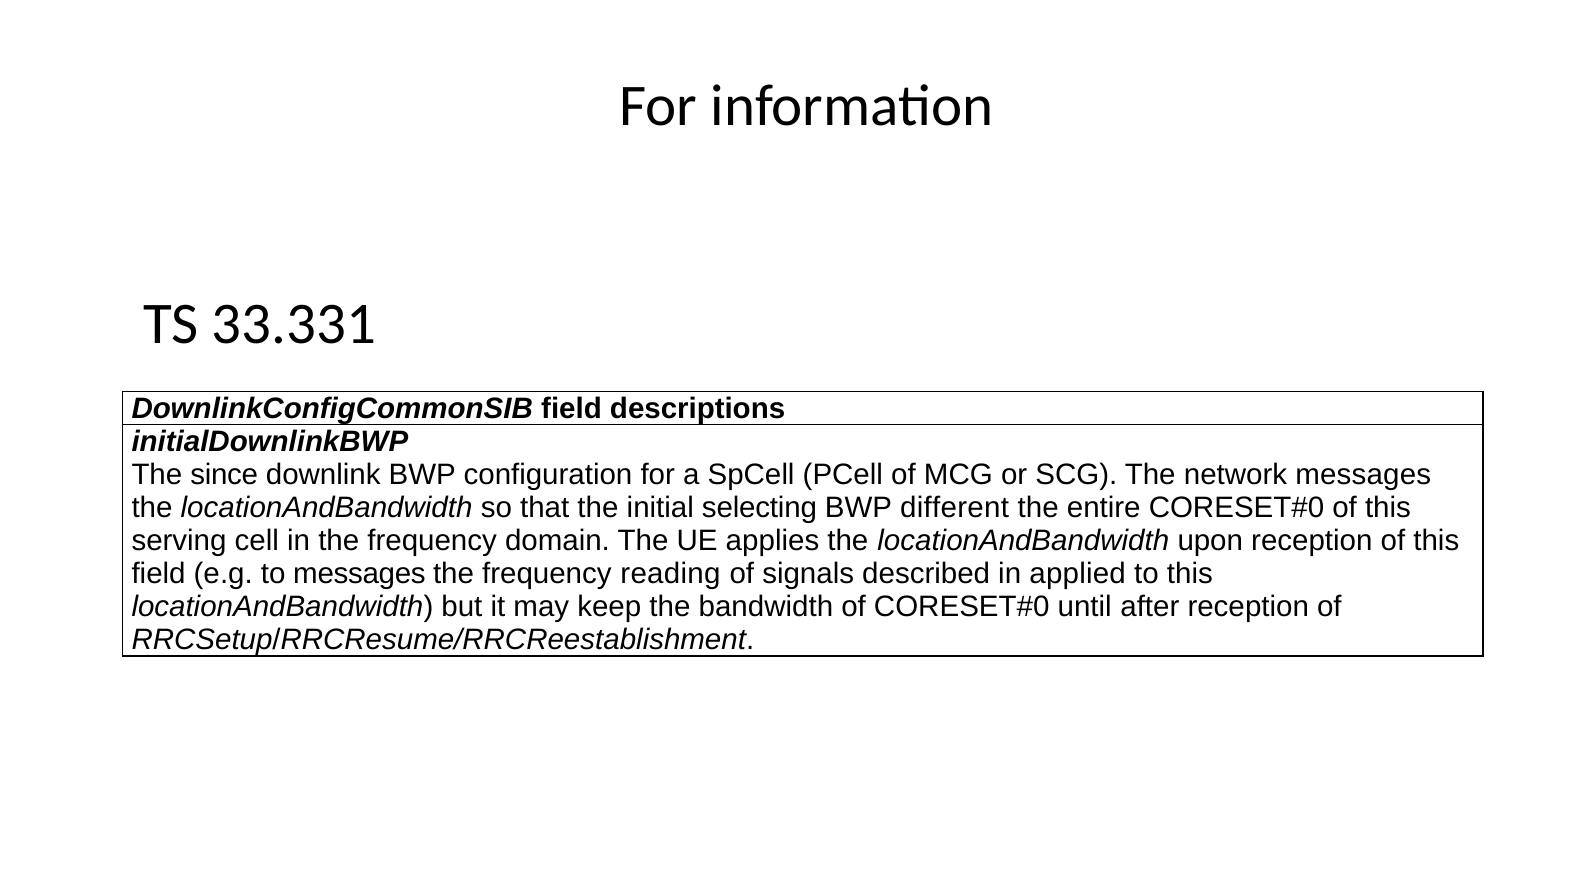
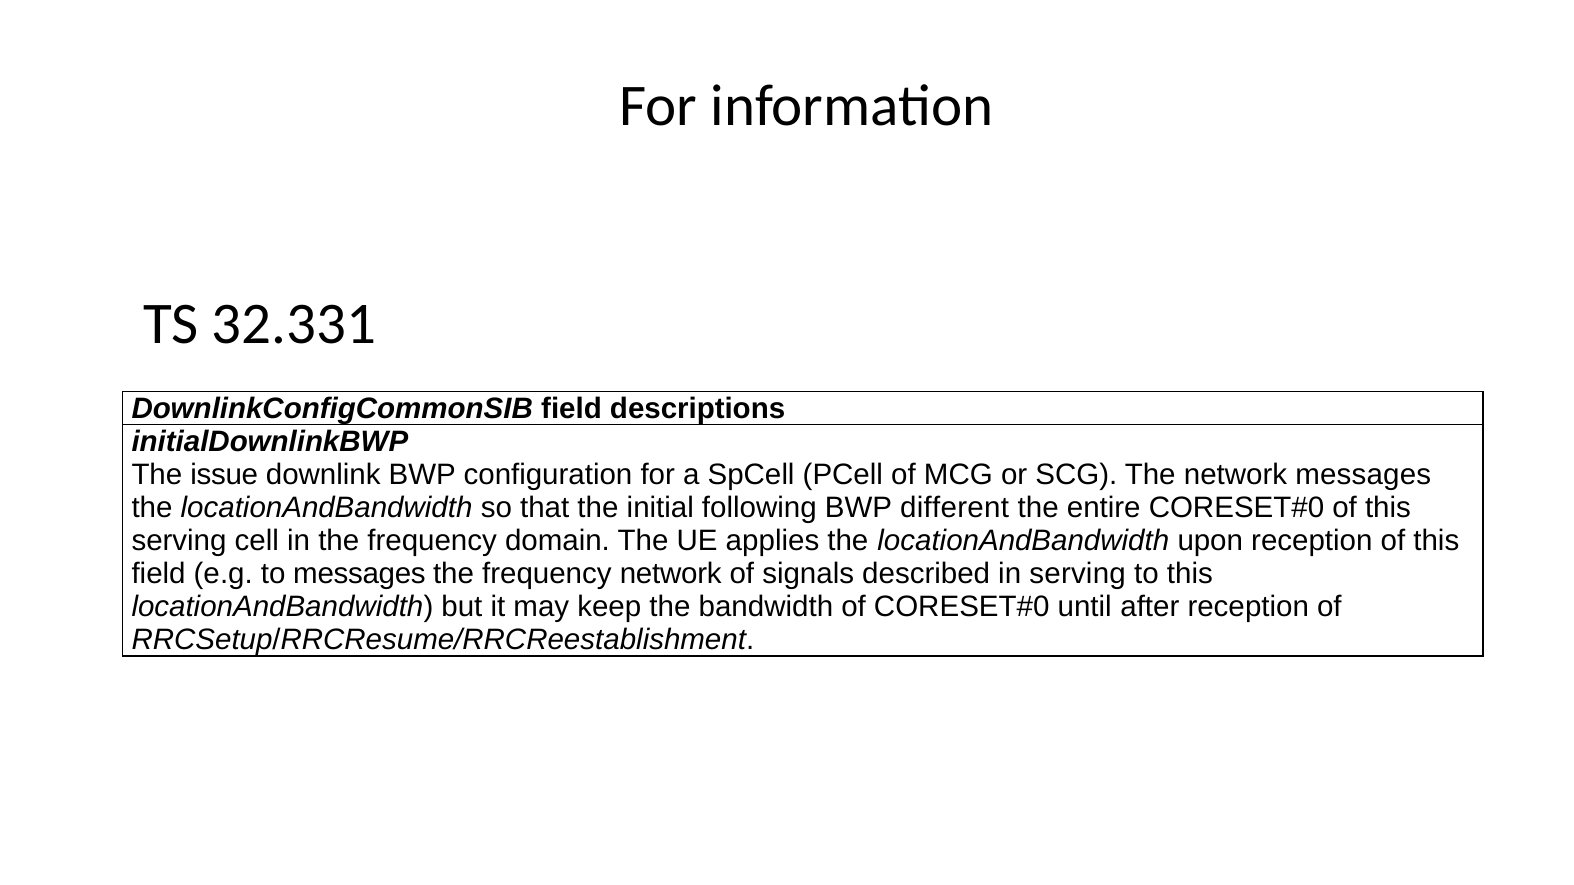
33.331: 33.331 -> 32.331 (294, 324)
since: since -> issue (224, 475)
selecting: selecting -> following (759, 508)
frequency reading: reading -> network (671, 574)
in applied: applied -> serving (1078, 574)
